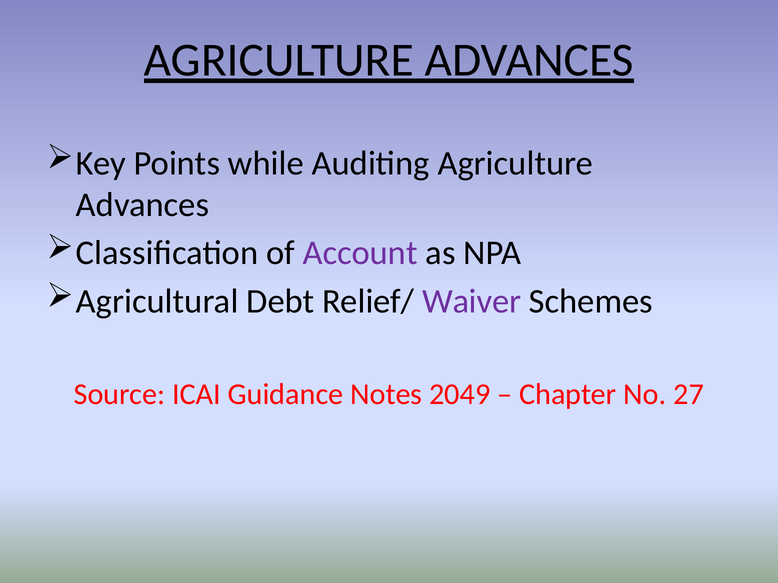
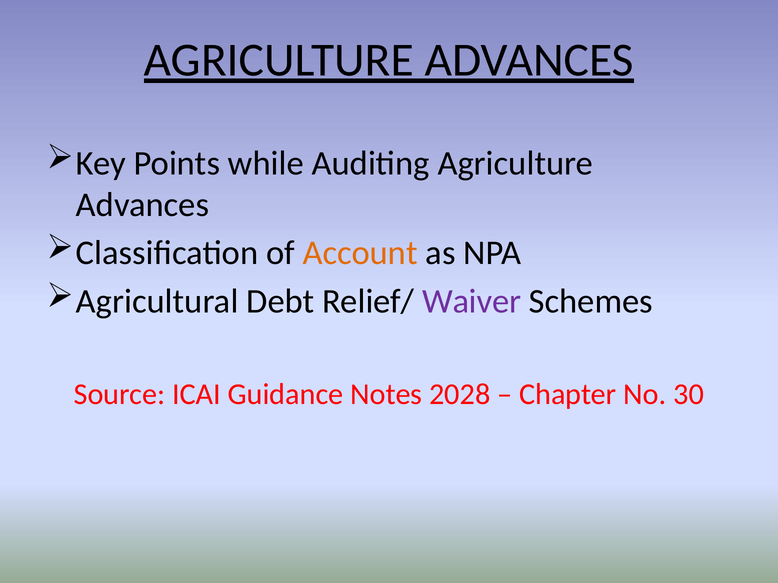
Account colour: purple -> orange (360, 253)
2049: 2049 -> 2028 (460, 395)
27: 27 -> 30 (689, 395)
